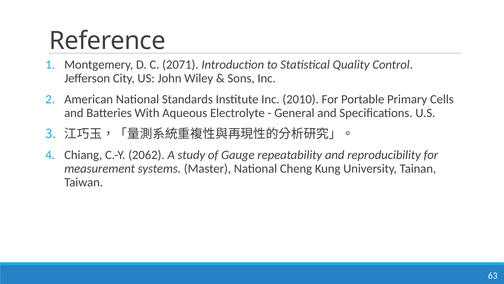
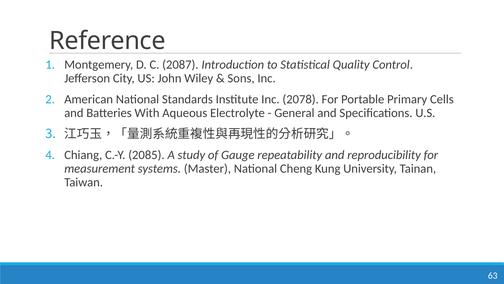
2071: 2071 -> 2087 (180, 65)
2010: 2010 -> 2078 (301, 99)
2062: 2062 -> 2085 (146, 155)
